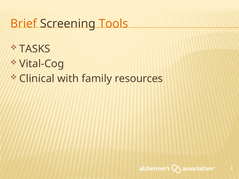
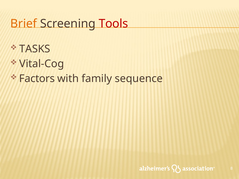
Tools colour: orange -> red (113, 24)
Clinical: Clinical -> Factors (37, 79)
resources: resources -> sequence (139, 79)
